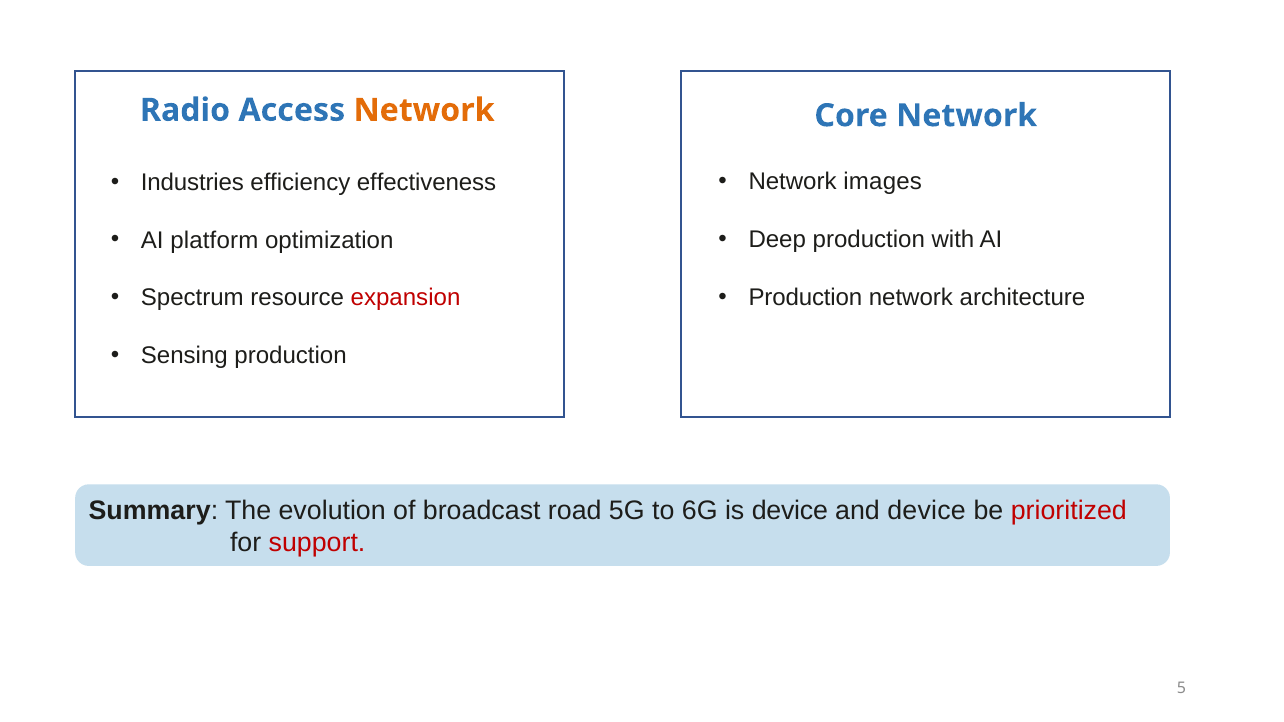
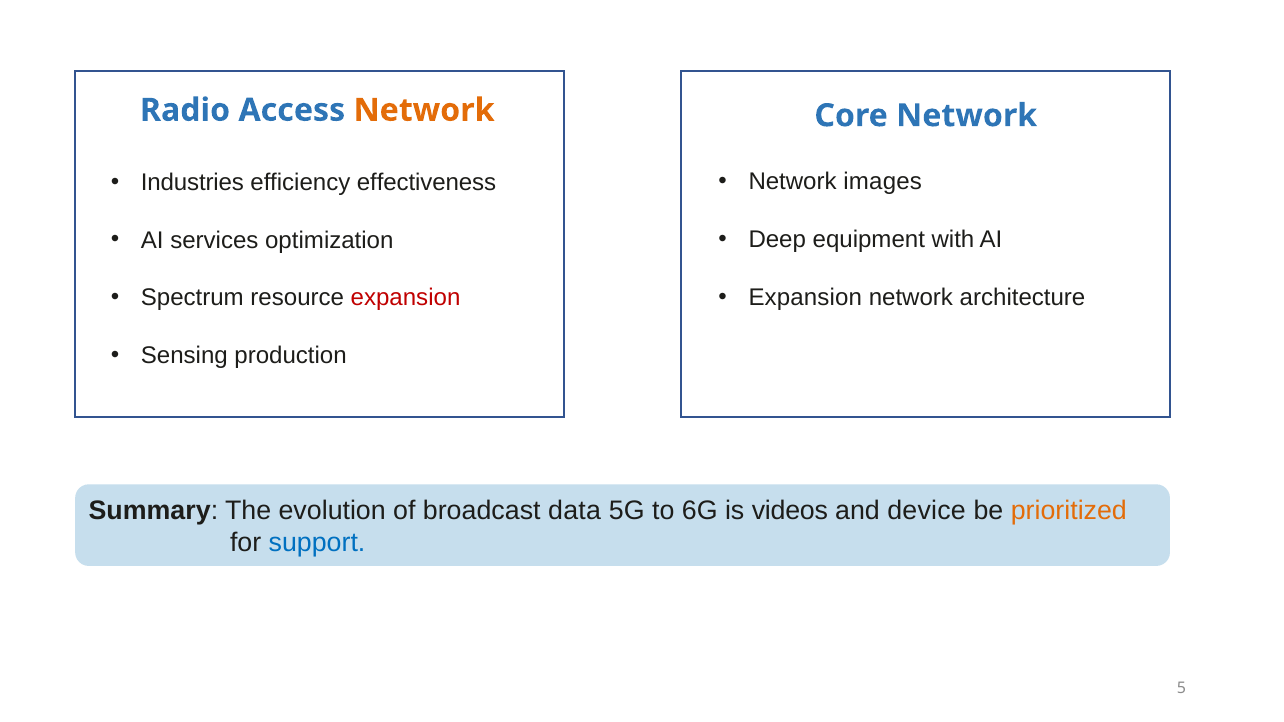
Deep production: production -> equipment (869, 240)
platform: platform -> services (214, 240)
Production: Production -> Expansion (805, 298)
road: road -> data (575, 511)
is device: device -> videos (790, 511)
prioritized colour: red -> orange (1069, 511)
support colour: red -> blue (317, 543)
